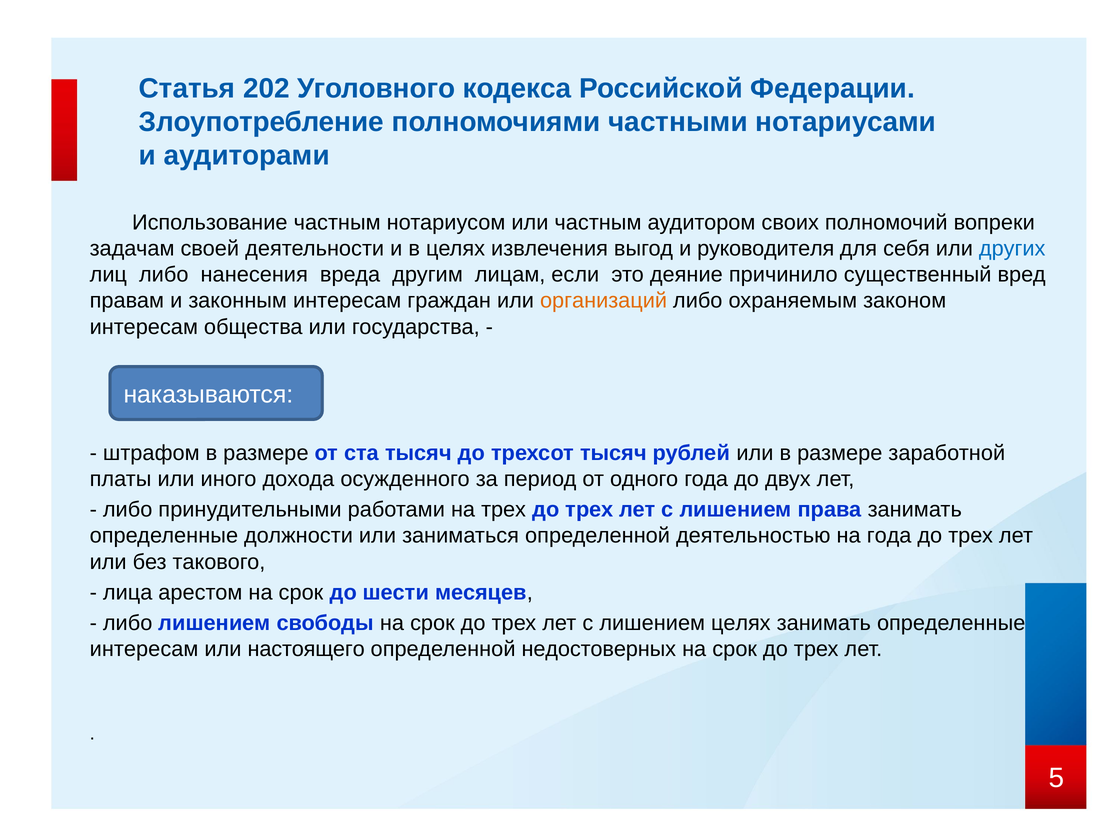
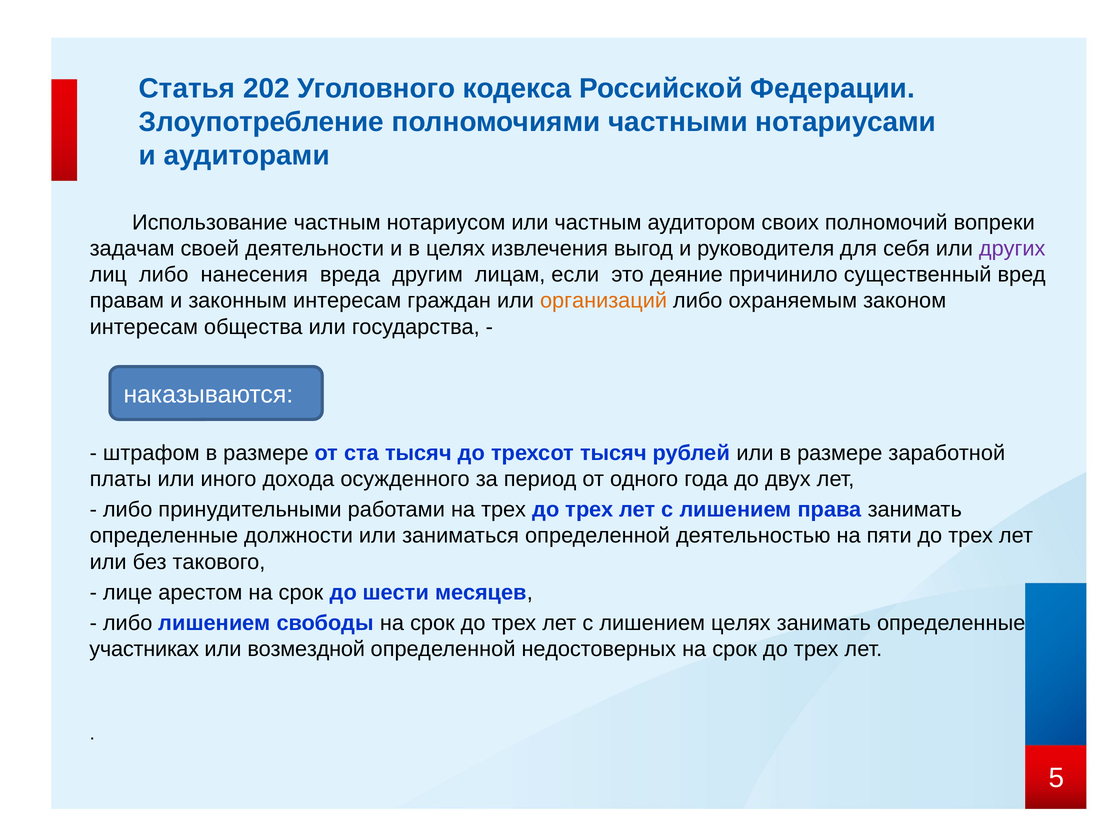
других colour: blue -> purple (1012, 248)
на года: года -> пяти (889, 535)
лица: лица -> лице (128, 592)
интересам: интересам -> участниках (144, 649)
настоящего: настоящего -> возмездной (306, 649)
